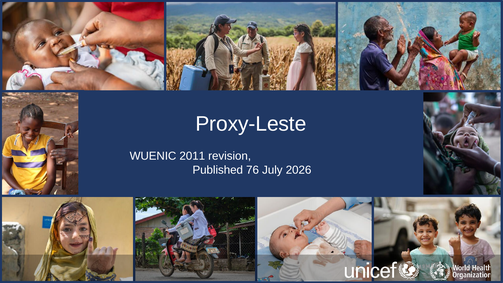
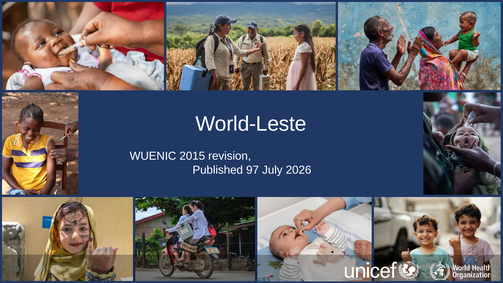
Proxy-Leste: Proxy-Leste -> World-Leste (251, 124)
2011: 2011 -> 2015 (192, 156)
76: 76 -> 97 (253, 170)
